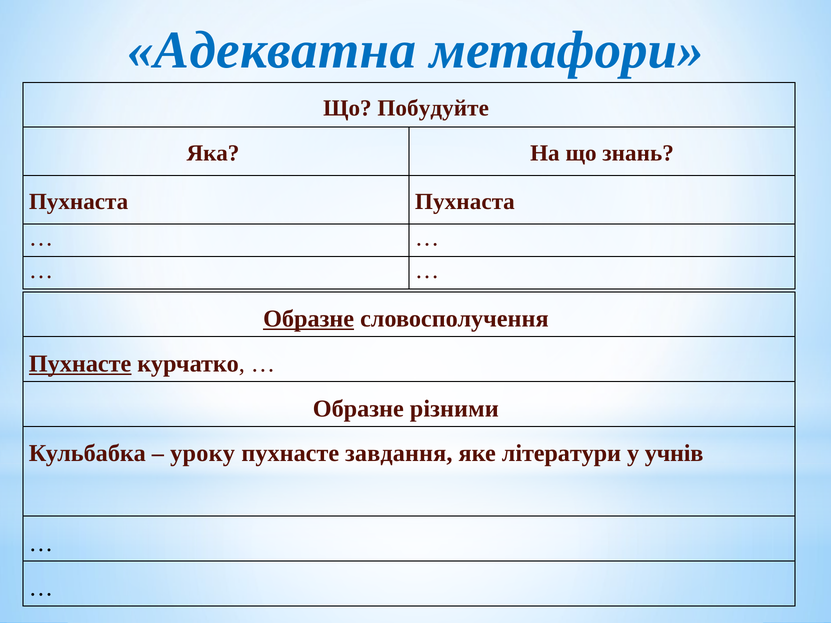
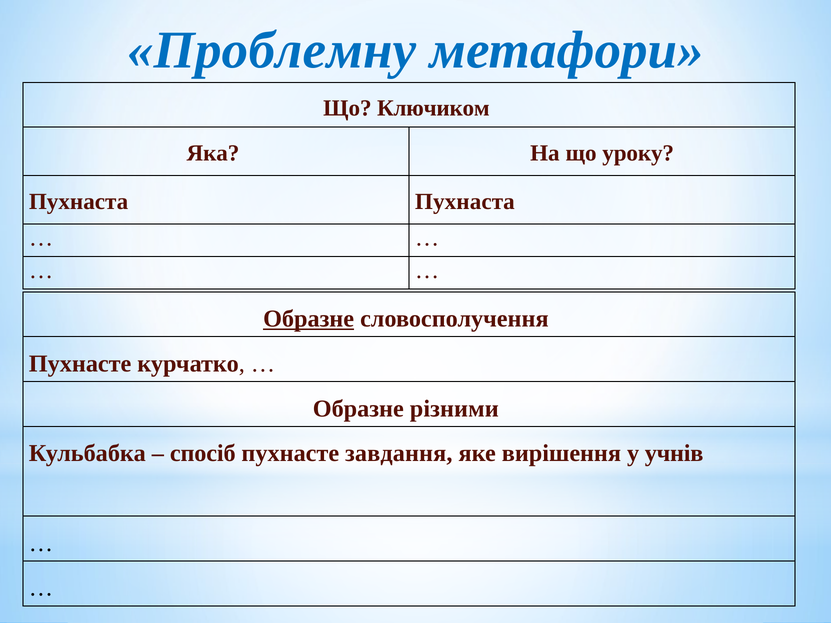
Адекватна: Адекватна -> Проблемну (272, 50)
Побудуйте: Побудуйте -> Ключиком (433, 108)
знань: знань -> уроку (638, 153)
Пухнасте underline: present -> none (80, 364)
уроку: уроку -> спосіб (203, 454)
літератури: літератури -> вирішення (561, 454)
